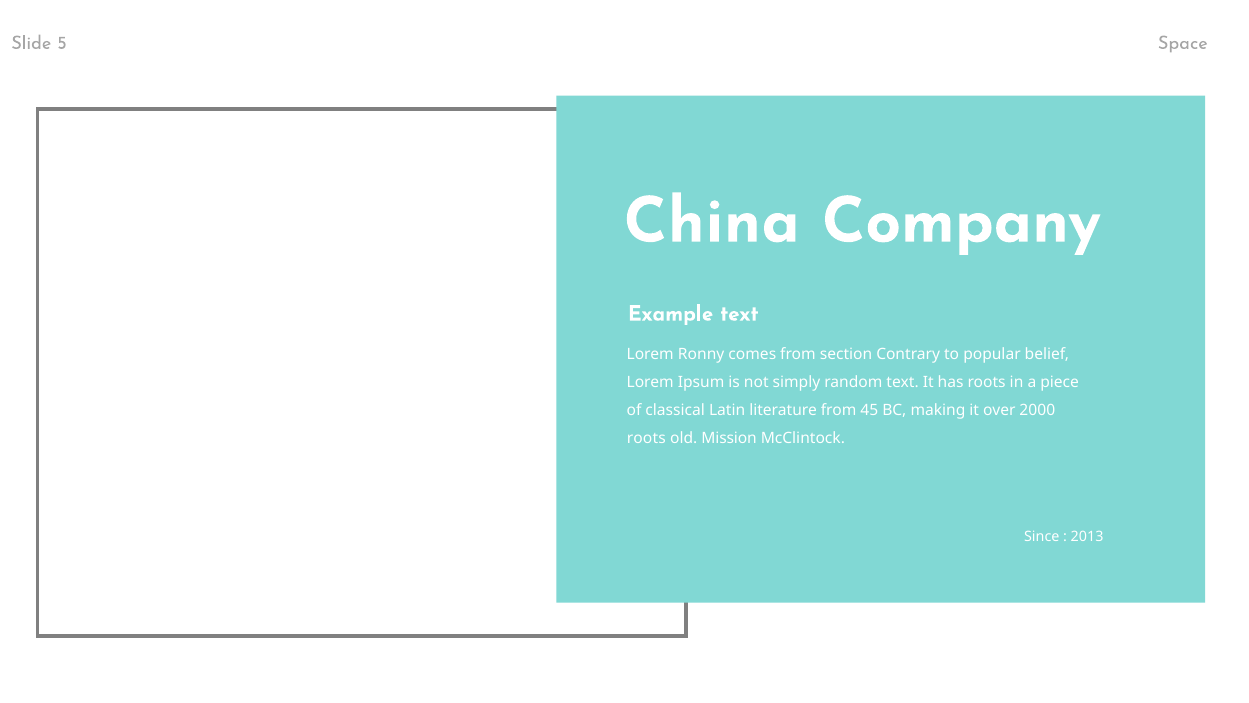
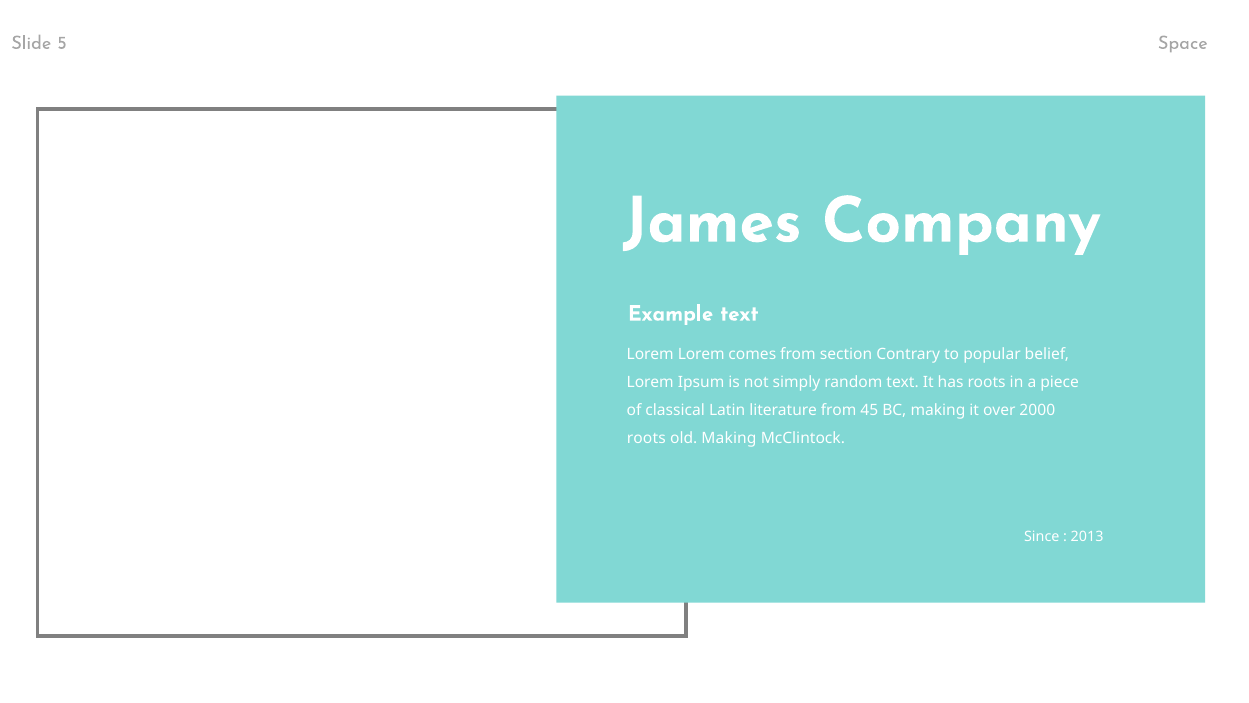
China: China -> James (712, 221)
Lorem Ronny: Ronny -> Lorem (701, 354)
old Mission: Mission -> Making (729, 438)
